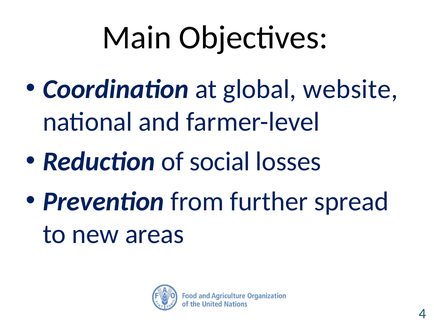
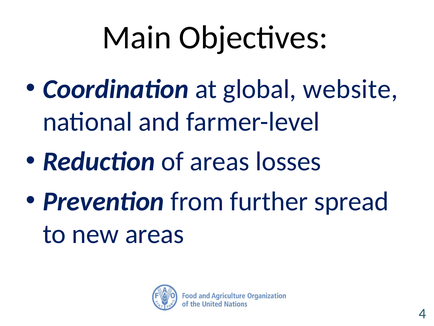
of social: social -> areas (220, 161)
